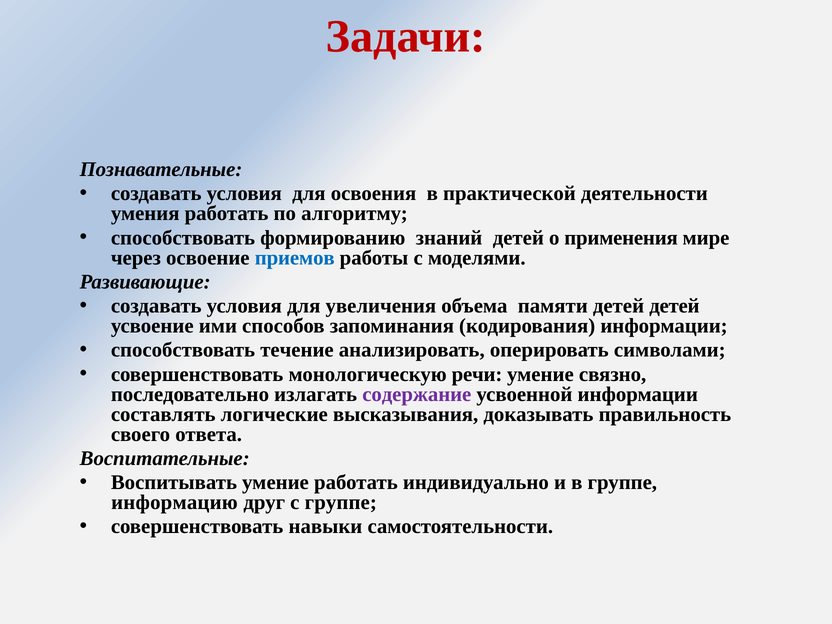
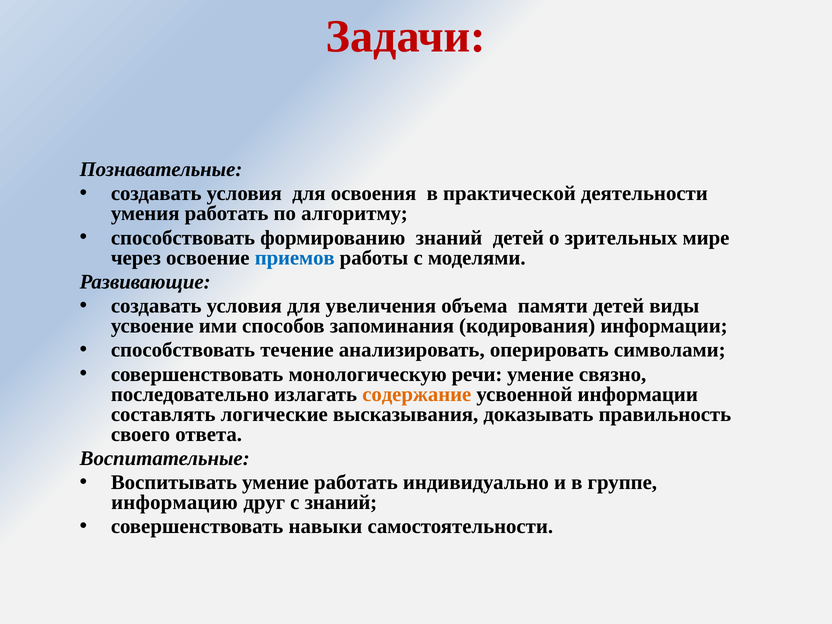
применения: применения -> зрительных (621, 238)
детей детей: детей -> виды (674, 306)
содержание colour: purple -> orange (417, 394)
с группе: группе -> знаний (341, 502)
